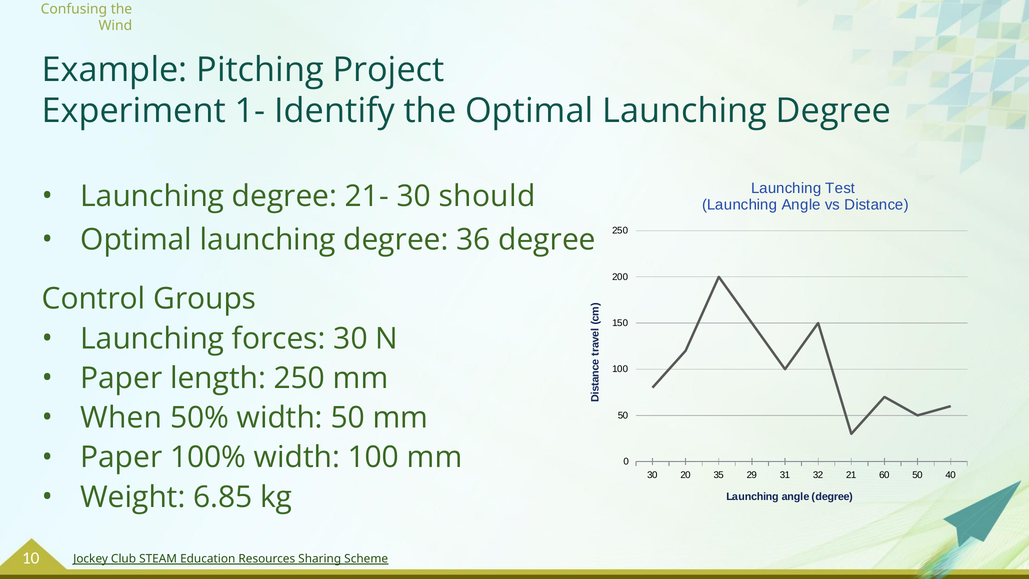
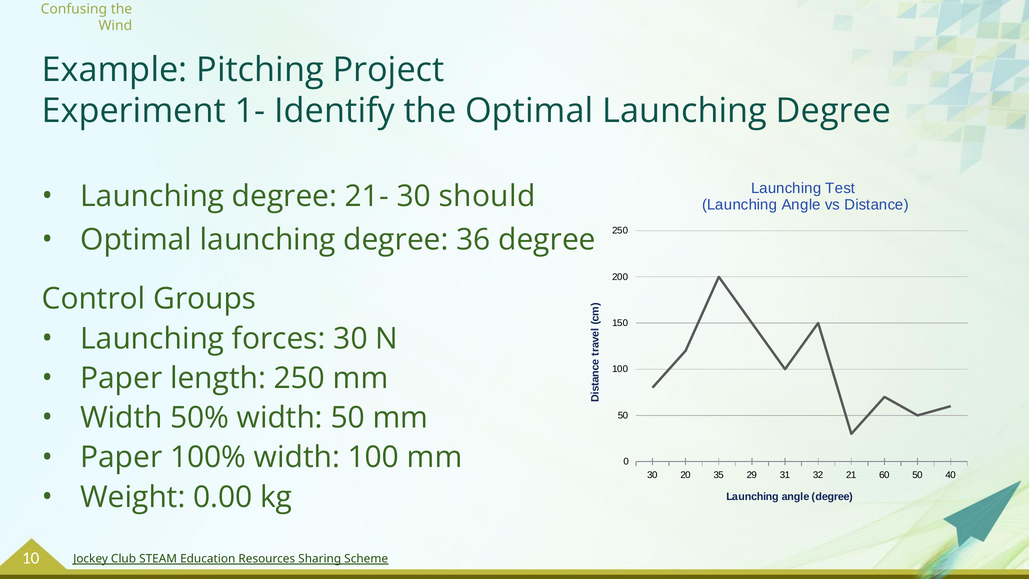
When: When -> Width (121, 418)
6.85: 6.85 -> 0.00 (223, 497)
